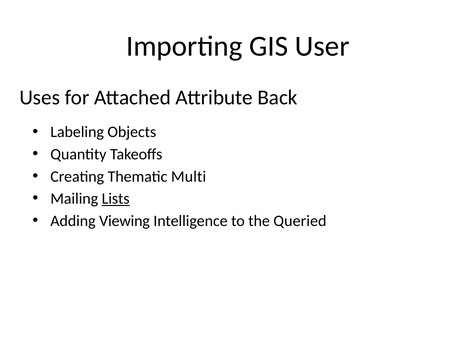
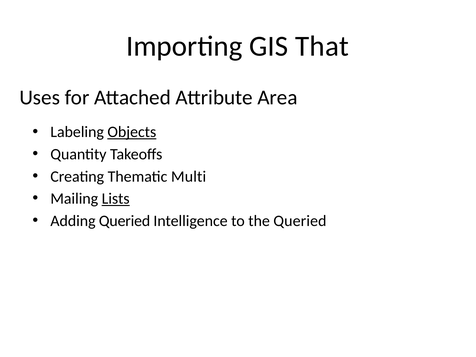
User: User -> That (322, 46)
Back: Back -> Area (278, 98)
Objects underline: none -> present (132, 132)
Adding Viewing: Viewing -> Queried (125, 221)
